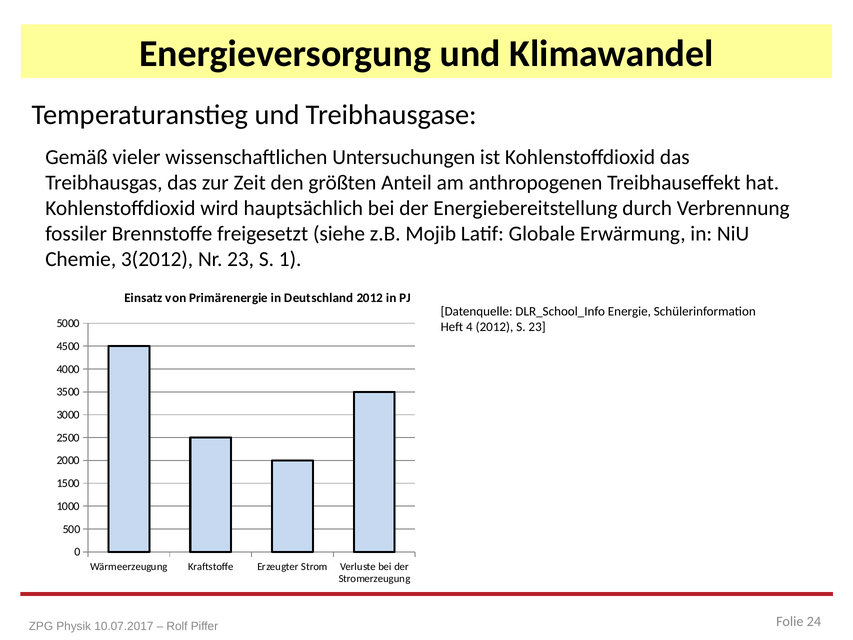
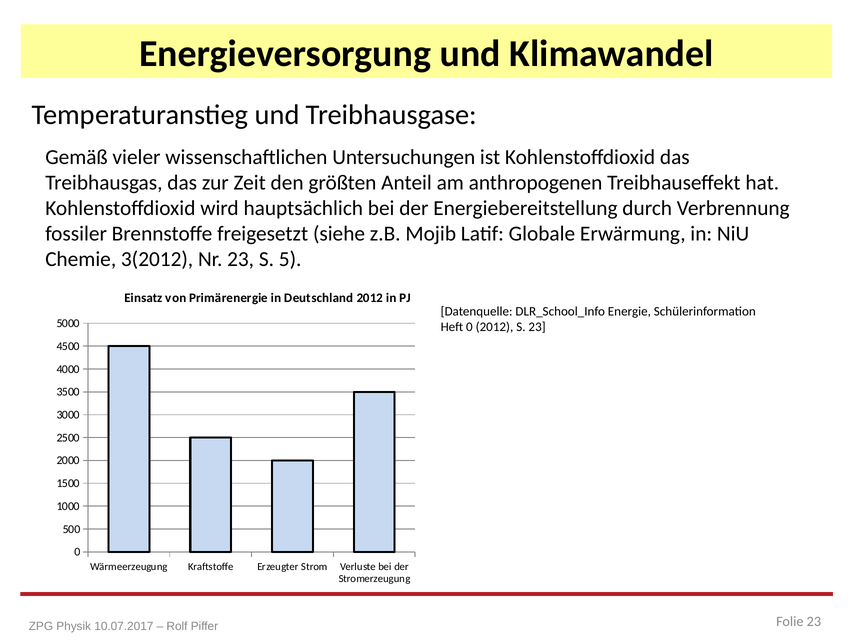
1: 1 -> 5 (290, 259)
Heft 4: 4 -> 0 (469, 327)
Folie 24: 24 -> 23 (814, 621)
